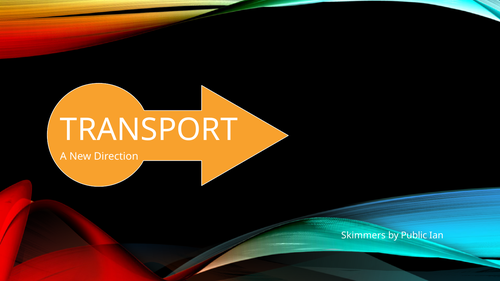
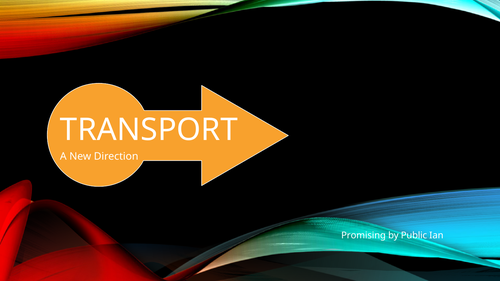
Skimmers: Skimmers -> Promising (364, 236)
